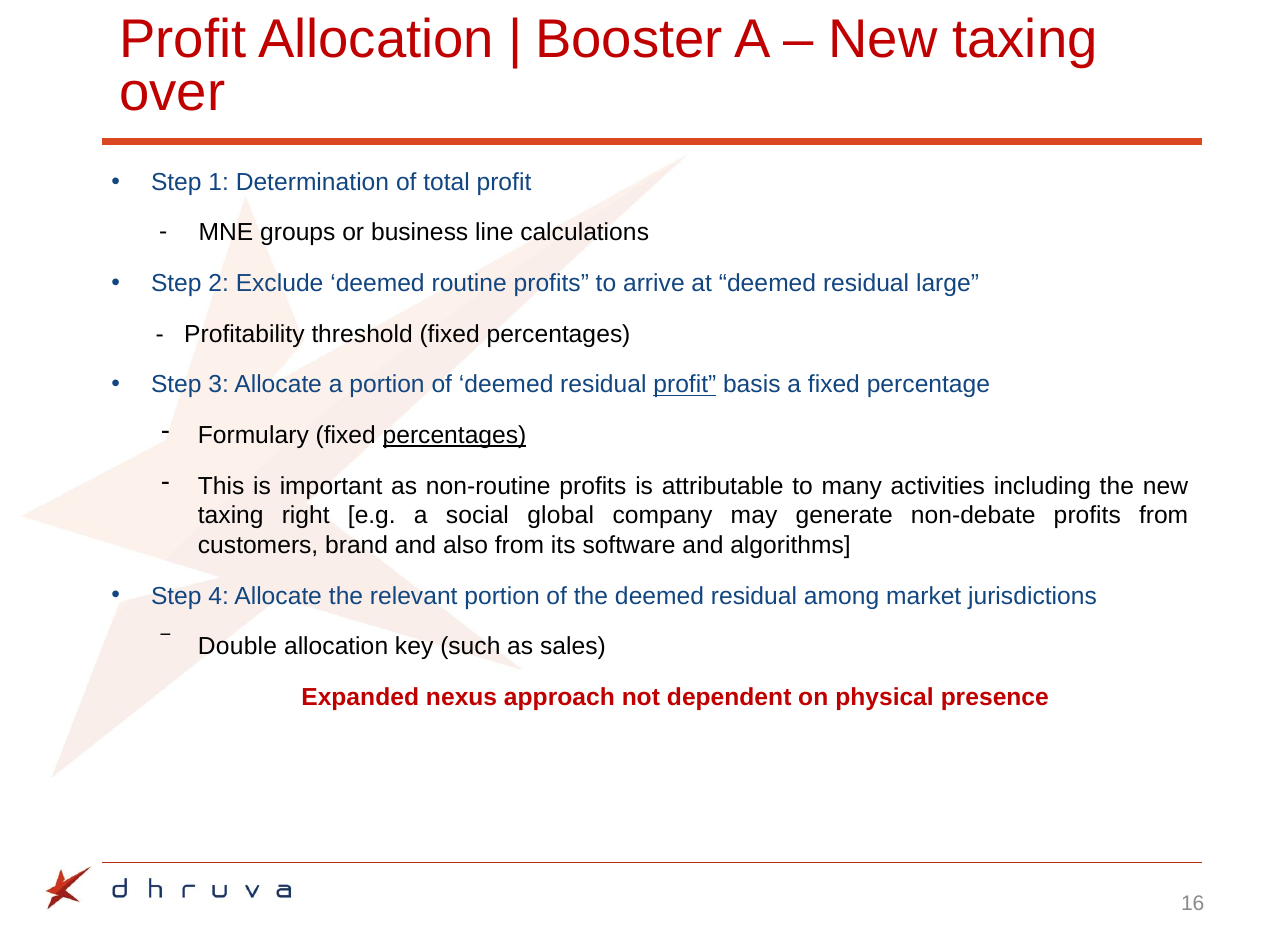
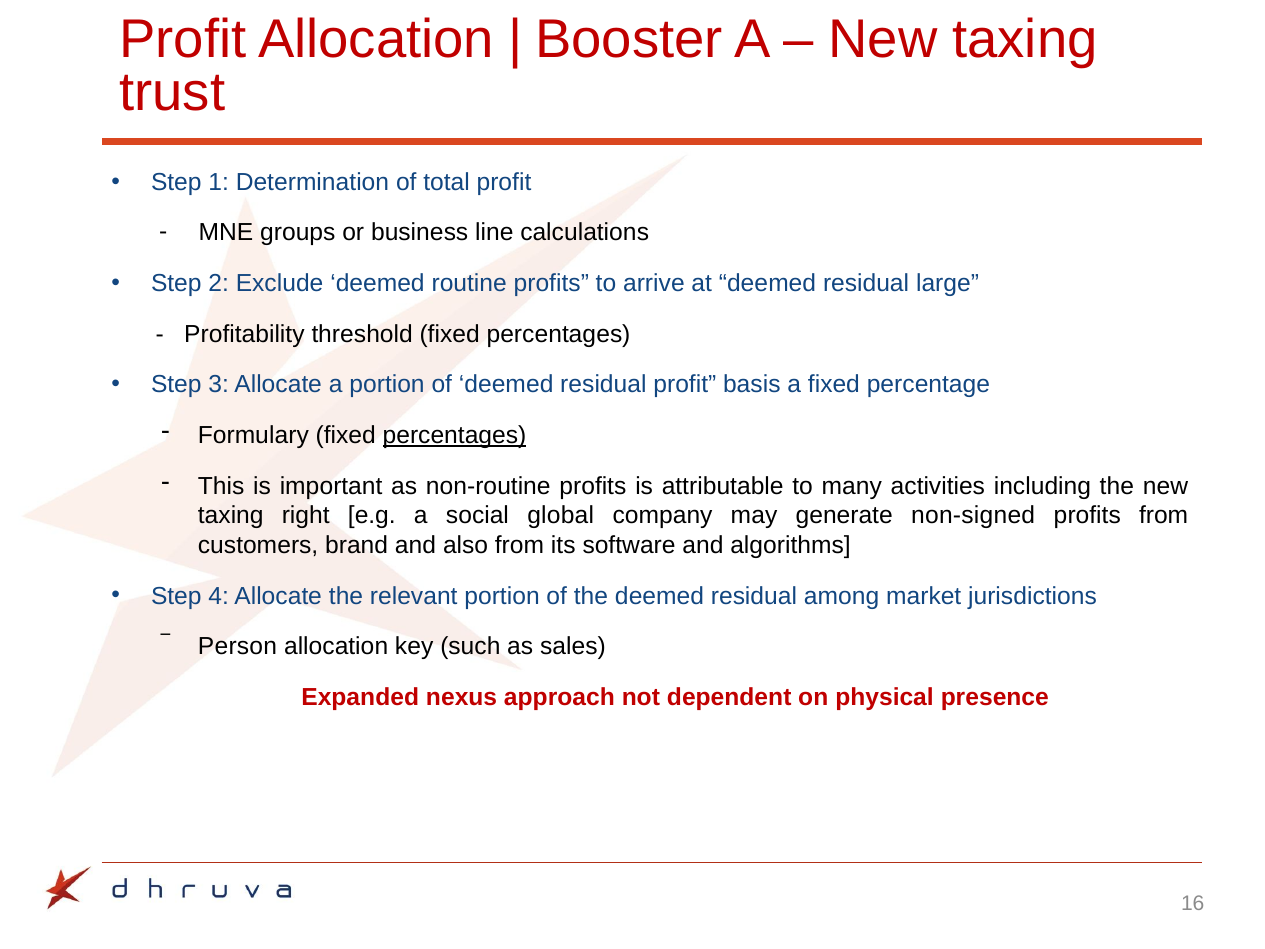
over: over -> trust (172, 93)
profit underline: present -> none (685, 385)
non-debate: non-debate -> non-signed (973, 516)
Double: Double -> Person (238, 646)
